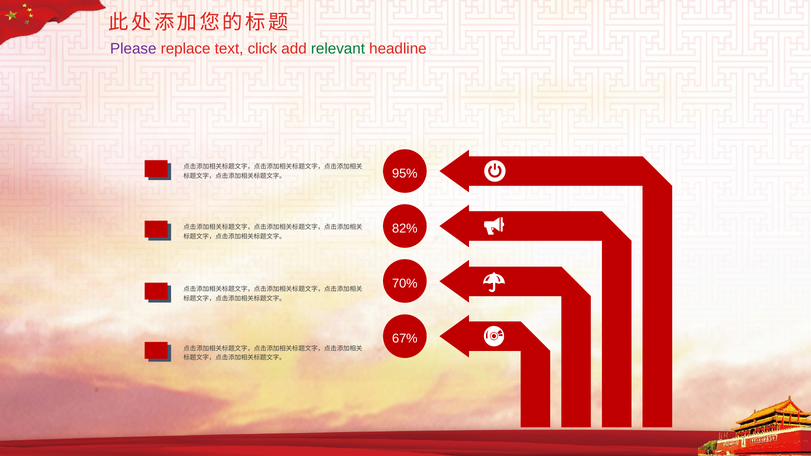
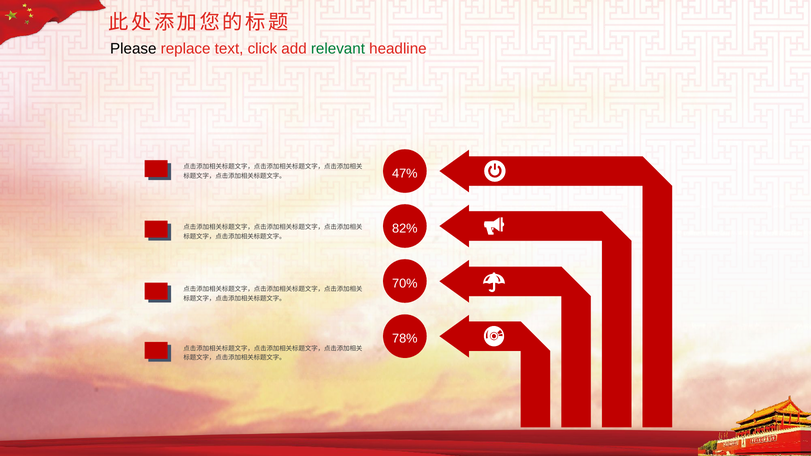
Please colour: purple -> black (133, 49)
95%: 95% -> 47% (405, 174)
67%: 67% -> 78% (405, 339)
